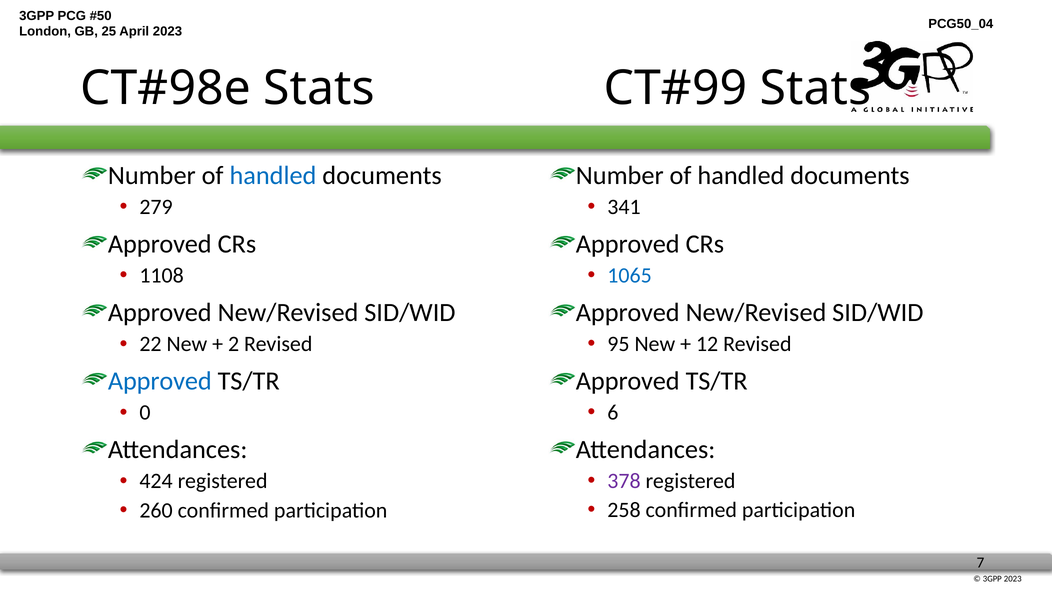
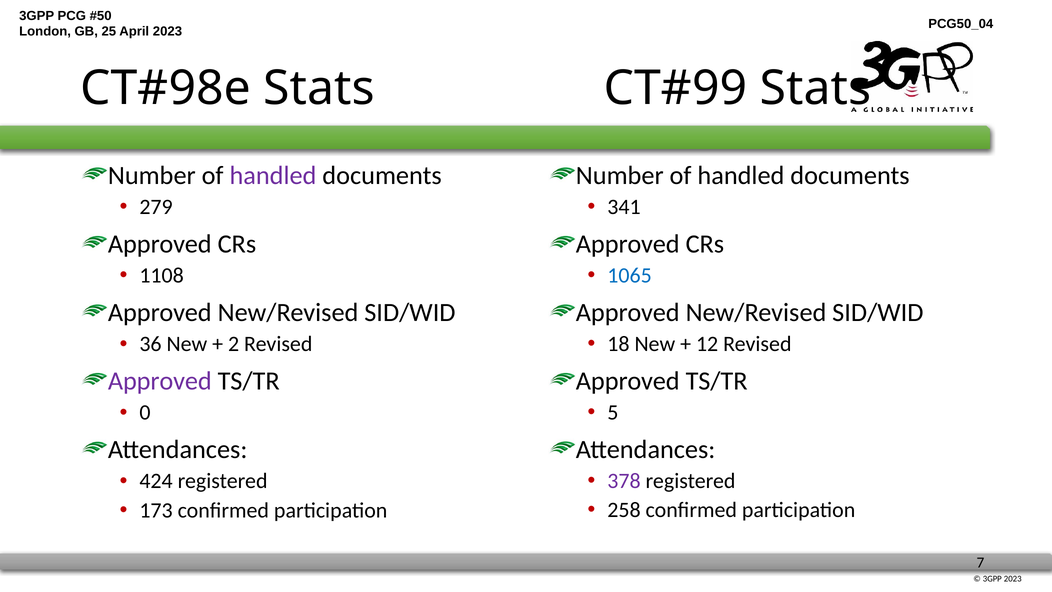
handled colour: blue -> purple (273, 176)
95: 95 -> 18 (618, 344)
22: 22 -> 36 (150, 344)
Approved colour: blue -> purple (160, 381)
6: 6 -> 5 (613, 412)
260: 260 -> 173 (156, 510)
